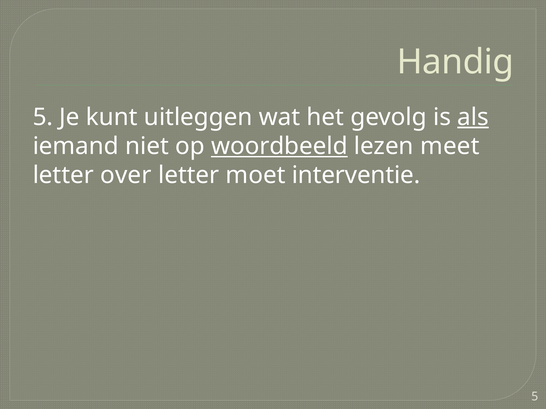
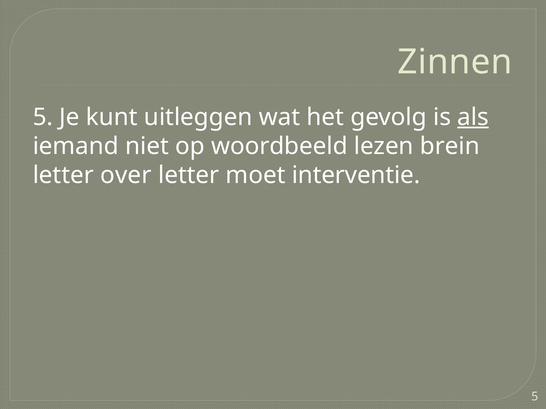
Handig: Handig -> Zinnen (455, 62)
woordbeeld underline: present -> none (279, 146)
meet: meet -> brein (450, 146)
